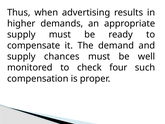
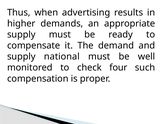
chances: chances -> national (62, 56)
